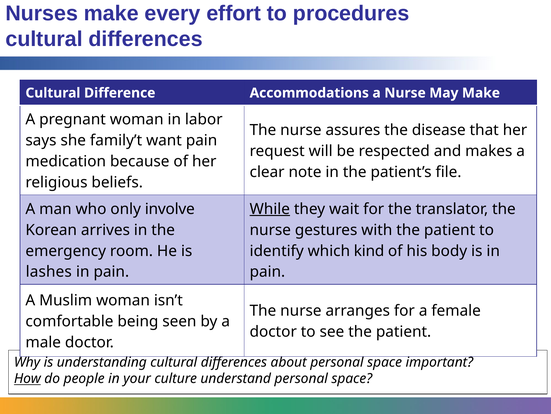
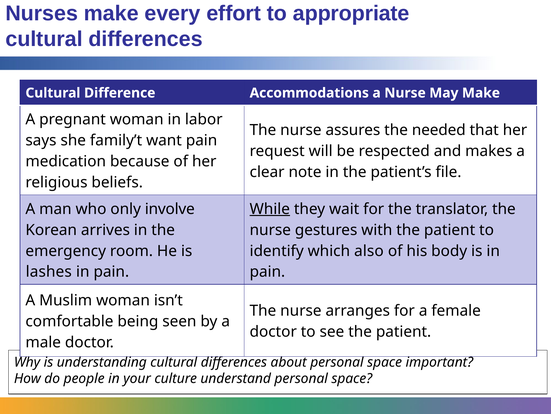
procedures: procedures -> appropriate (351, 13)
disease: disease -> needed (439, 130)
kind: kind -> also (369, 251)
How underline: present -> none (27, 378)
